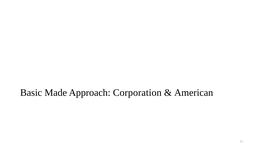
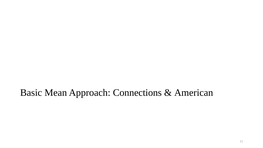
Made: Made -> Mean (56, 93)
Corporation: Corporation -> Connections (137, 93)
